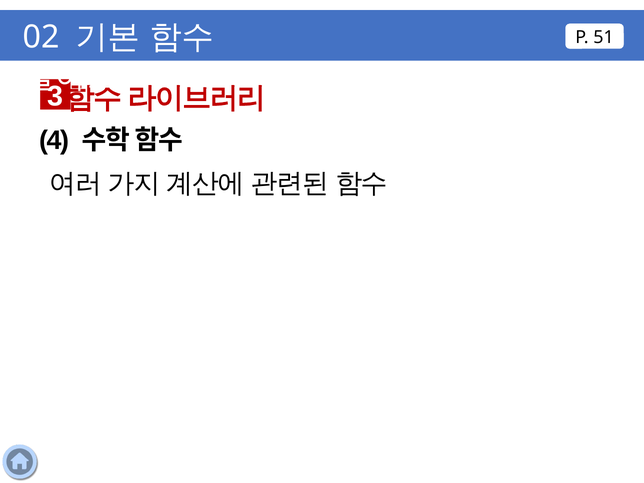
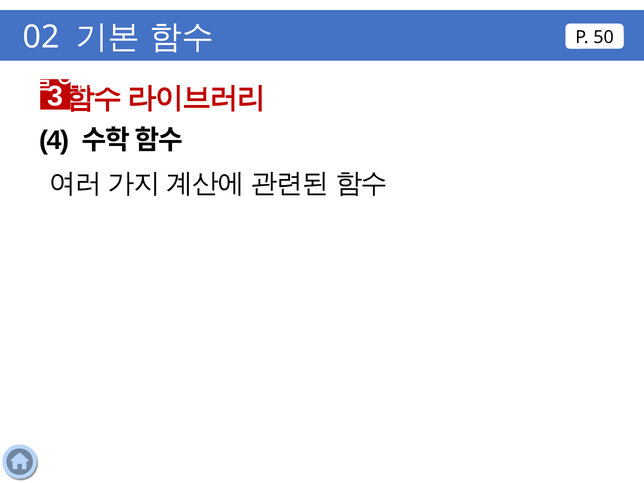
51: 51 -> 50 (604, 37)
